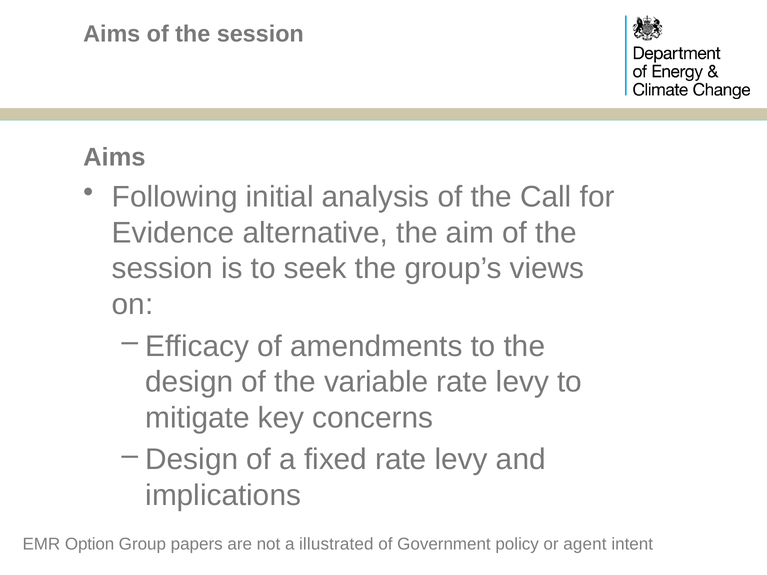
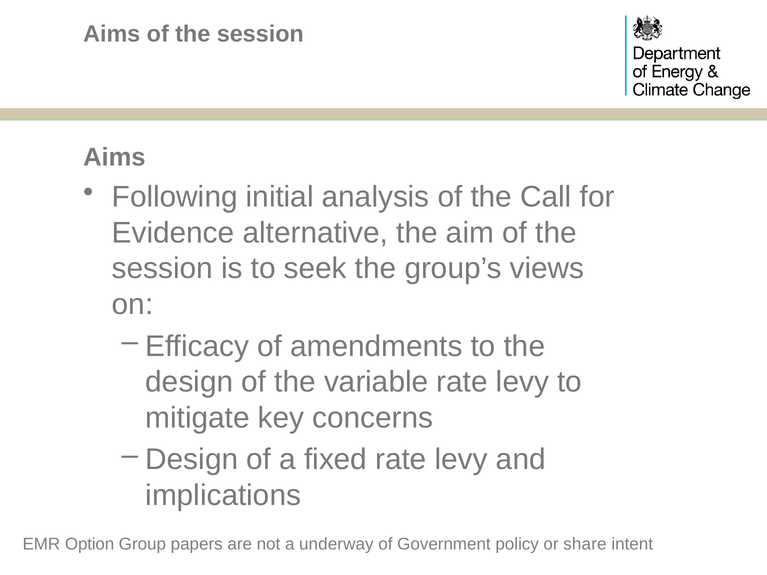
illustrated: illustrated -> underway (336, 544)
agent: agent -> share (585, 544)
